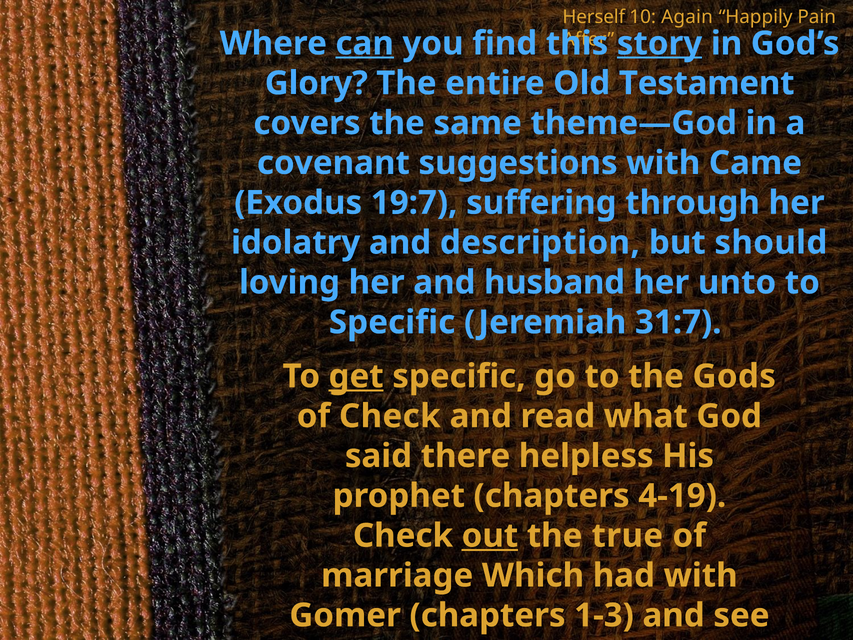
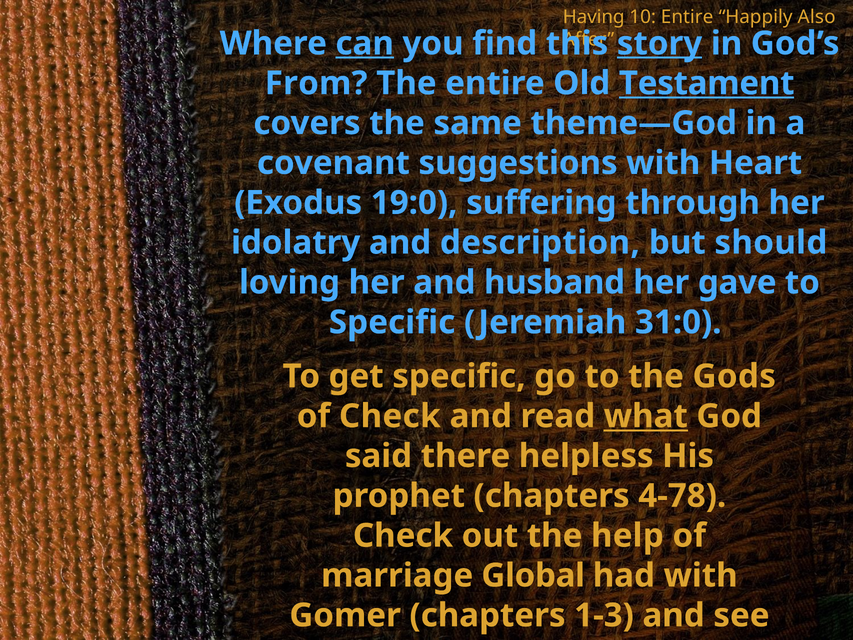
Herself: Herself -> Having (594, 17)
10 Again: Again -> Entire (687, 17)
Pain: Pain -> Also (817, 17)
Glory: Glory -> From (316, 83)
Testament underline: none -> present (707, 83)
Came: Came -> Heart (755, 163)
19:7: 19:7 -> 19:0 (414, 203)
unto: unto -> gave (737, 282)
31:7: 31:7 -> 31:0 (678, 322)
get underline: present -> none (356, 376)
what underline: none -> present (646, 416)
4-19: 4-19 -> 4-78 (682, 496)
out underline: present -> none (490, 536)
true: true -> help (627, 536)
Which: Which -> Global (533, 575)
